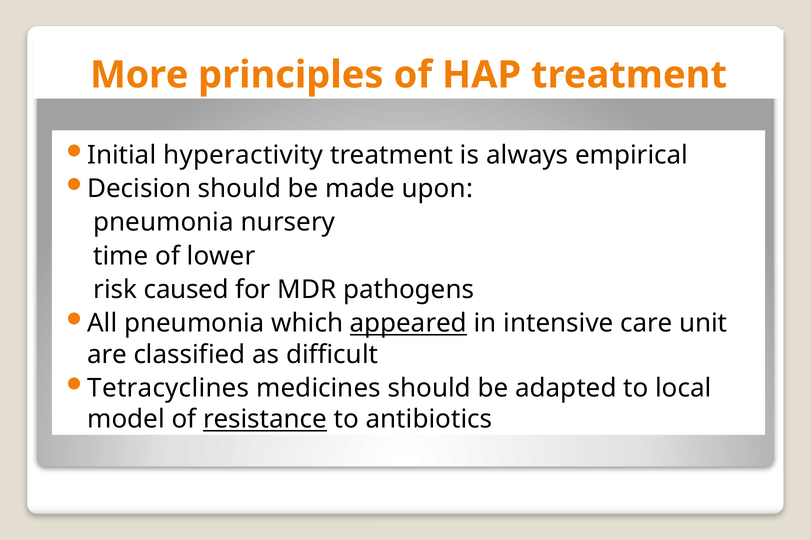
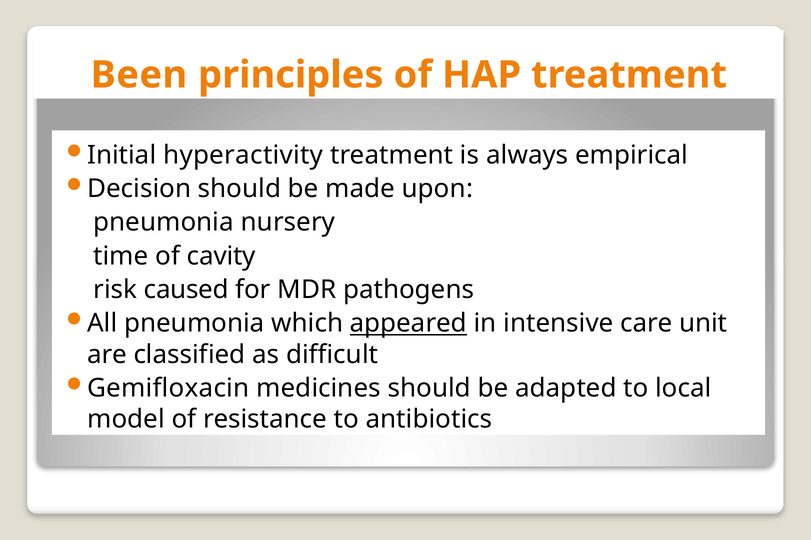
More: More -> Been (139, 75)
lower: lower -> cavity (221, 256)
Tetracyclines: Tetracyclines -> Gemifloxacin (168, 389)
resistance underline: present -> none (265, 420)
